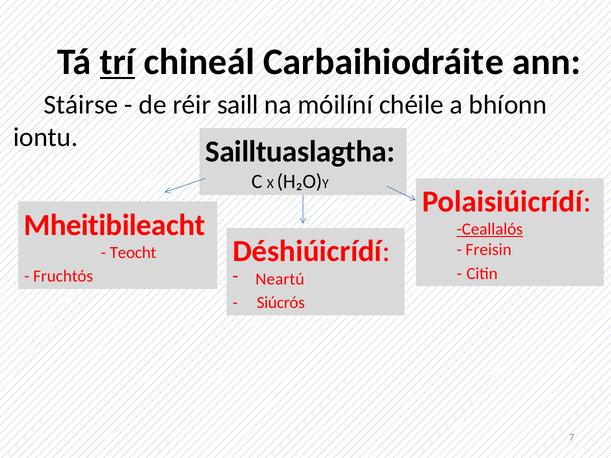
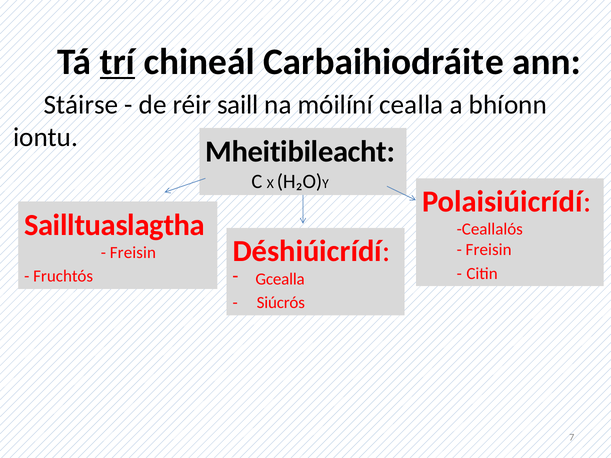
chéile: chéile -> cealla (411, 105)
Sailltuaslagtha: Sailltuaslagtha -> Mheitibileacht (300, 152)
Mheitibileacht: Mheitibileacht -> Sailltuaslagtha (115, 225)
Ceallalós underline: present -> none (490, 229)
Teocht: Teocht -> Freisin (133, 253)
Neartú: Neartú -> Gcealla (280, 279)
